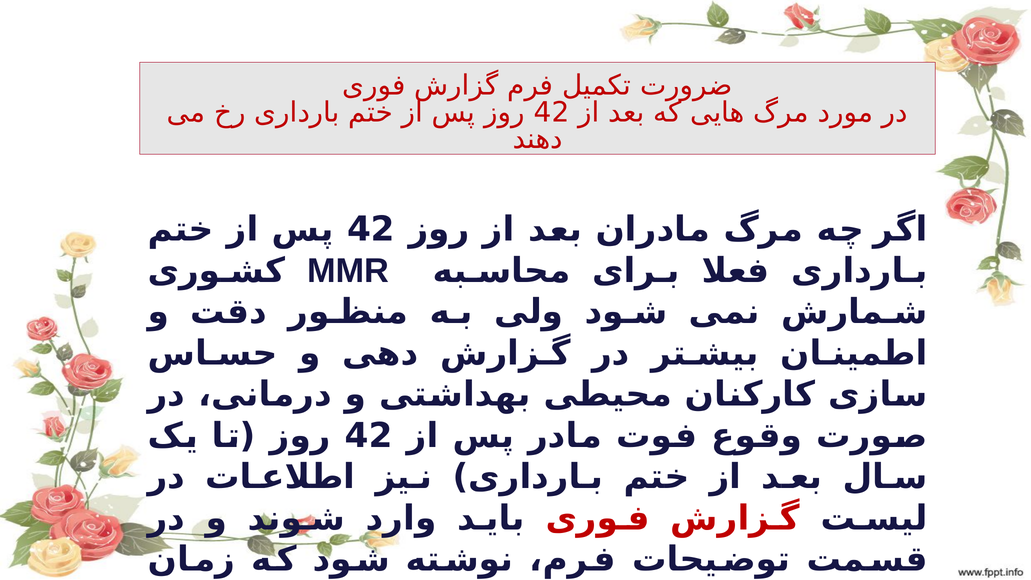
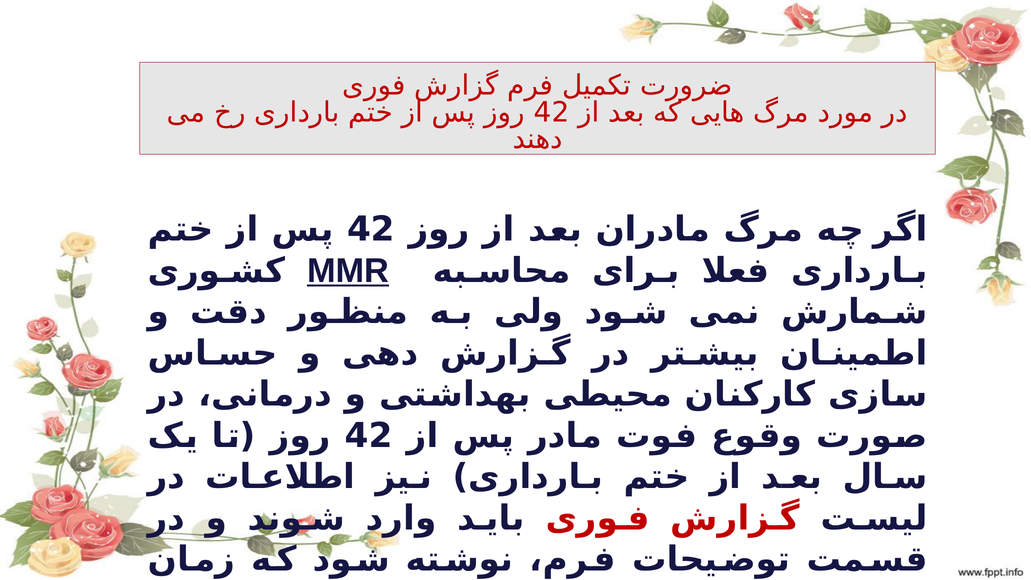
MMR underline: none -> present (348, 271)
